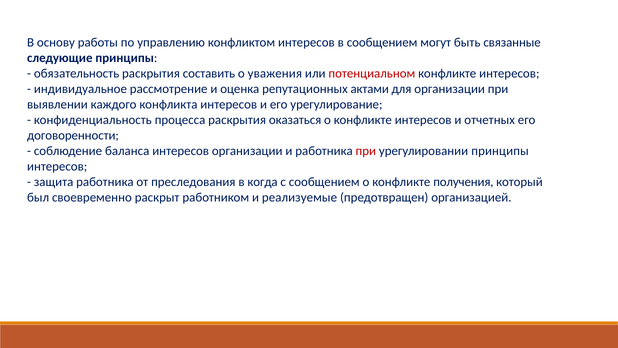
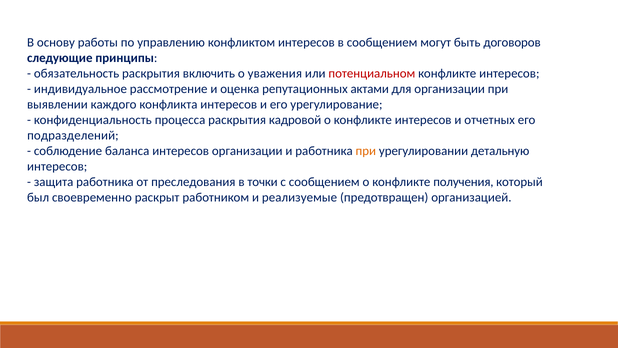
связанные: связанные -> договоров (512, 43)
составить: составить -> включить (209, 74)
оказаться: оказаться -> кадровой (295, 120)
договоренности: договоренности -> подразделений (73, 135)
при colour: red -> orange (366, 151)
урегулировании принципы: принципы -> детальную (500, 151)
когда: когда -> точки (263, 182)
